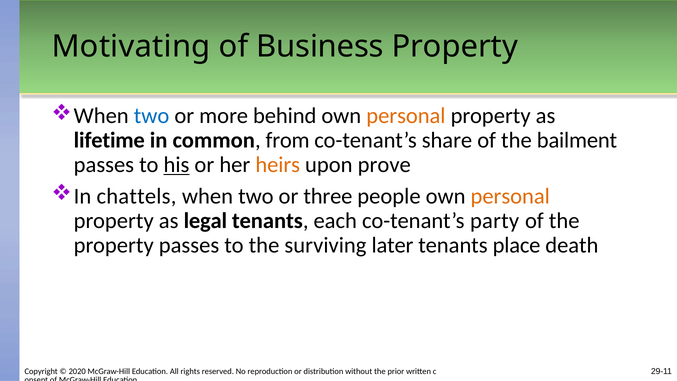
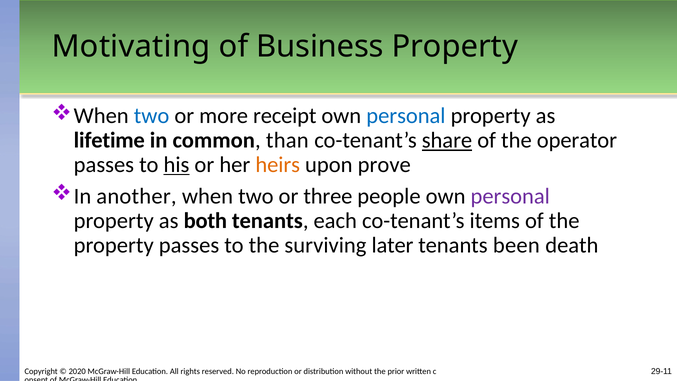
behind: behind -> receipt (285, 116)
personal colour: orange -> blue (406, 116)
from: from -> than (287, 140)
share underline: none -> present (447, 140)
bailment: bailment -> operator (577, 140)
chattels: chattels -> another (136, 196)
personal colour: orange -> purple (510, 196)
legal: legal -> both (205, 221)
party: party -> items (495, 221)
place: place -> been (516, 245)
